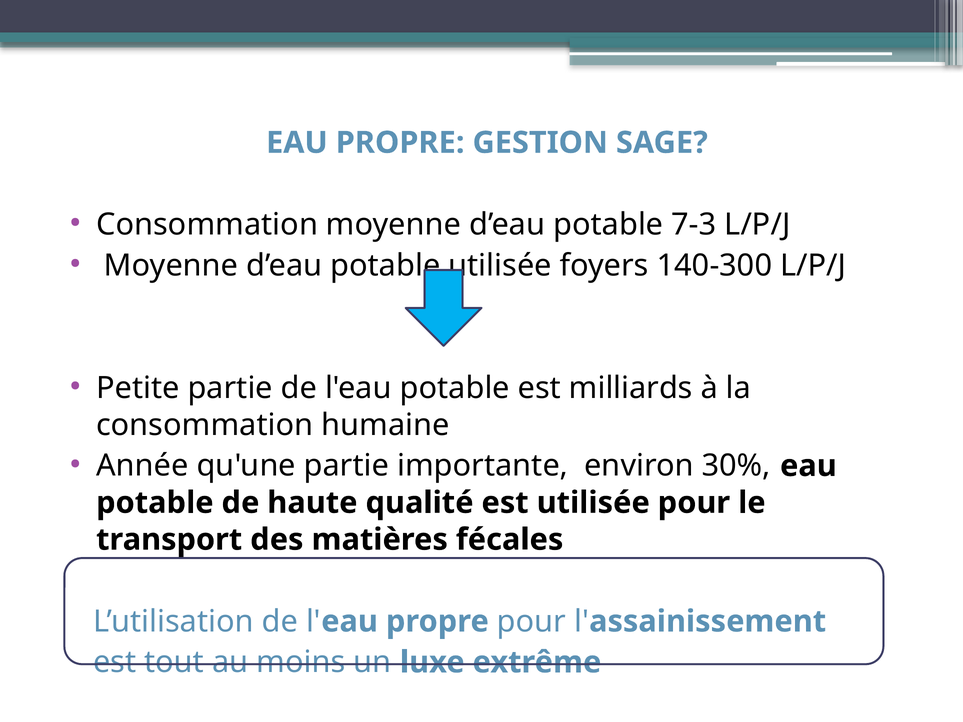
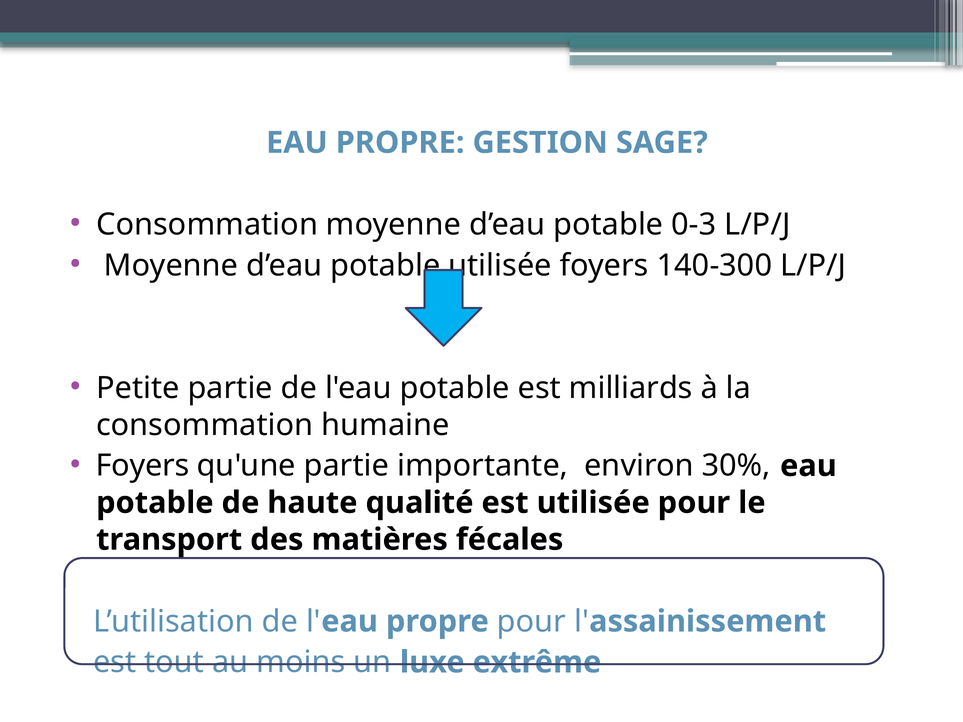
7-3: 7-3 -> 0-3 (694, 225)
Année: Année -> Foyers (143, 466)
